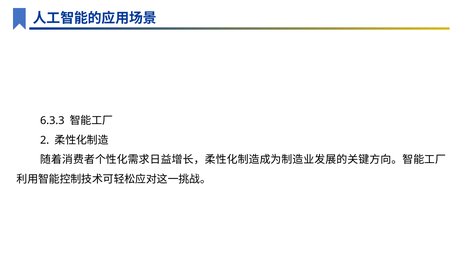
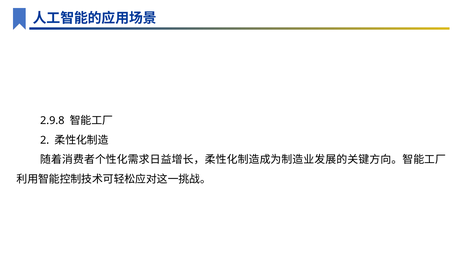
6.3.3: 6.3.3 -> 2.9.8 (52, 120)
